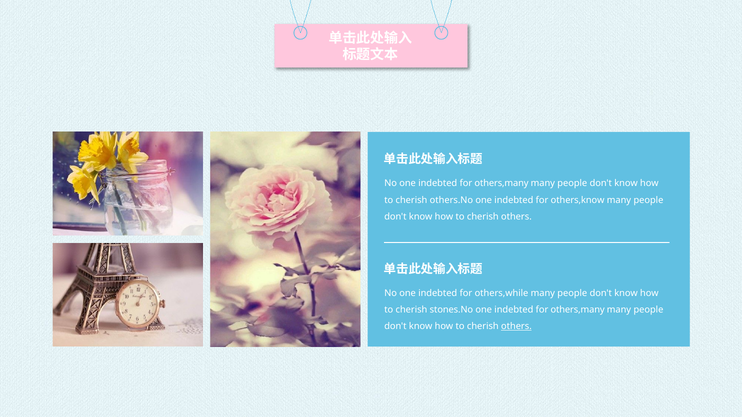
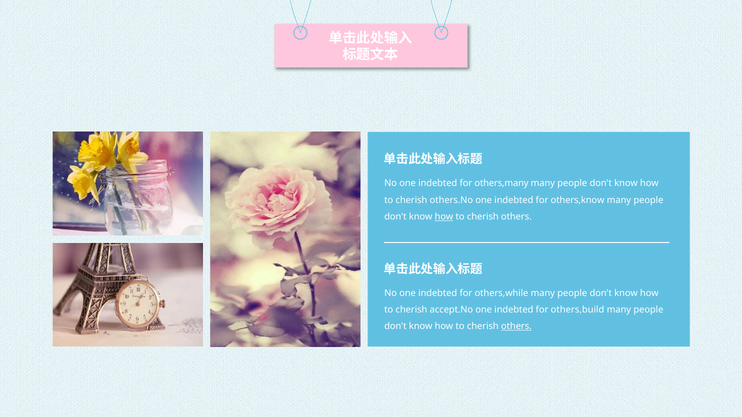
how underline: none -> present (444, 217)
stones.No: stones.No -> accept.No (451, 310)
others,many: others,many -> others,build (578, 310)
